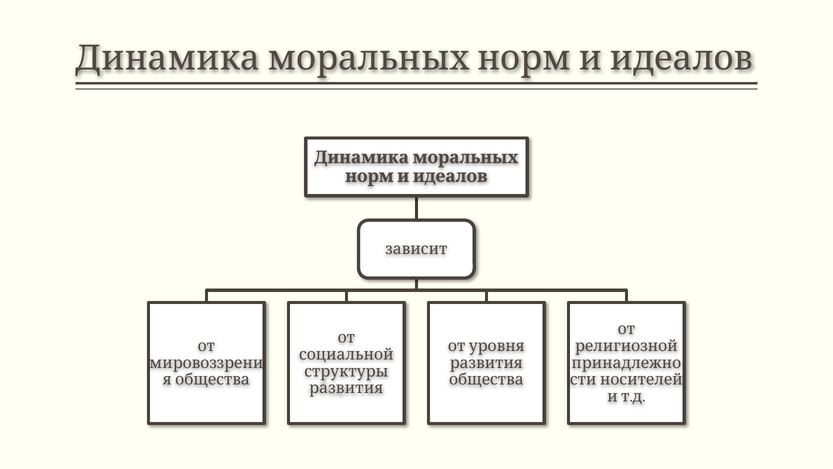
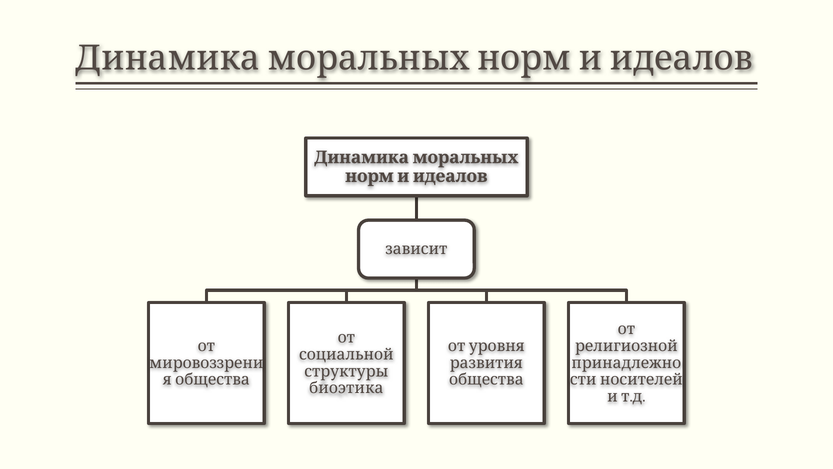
развития: развития -> биоэтика (346, 388)
